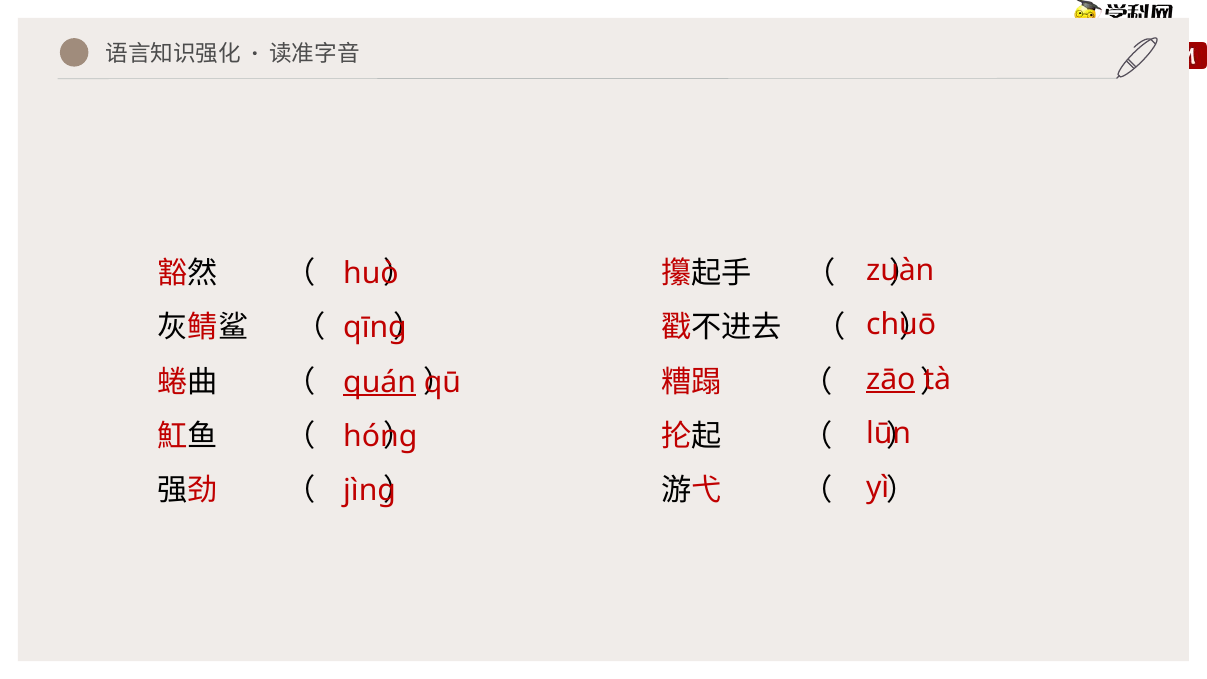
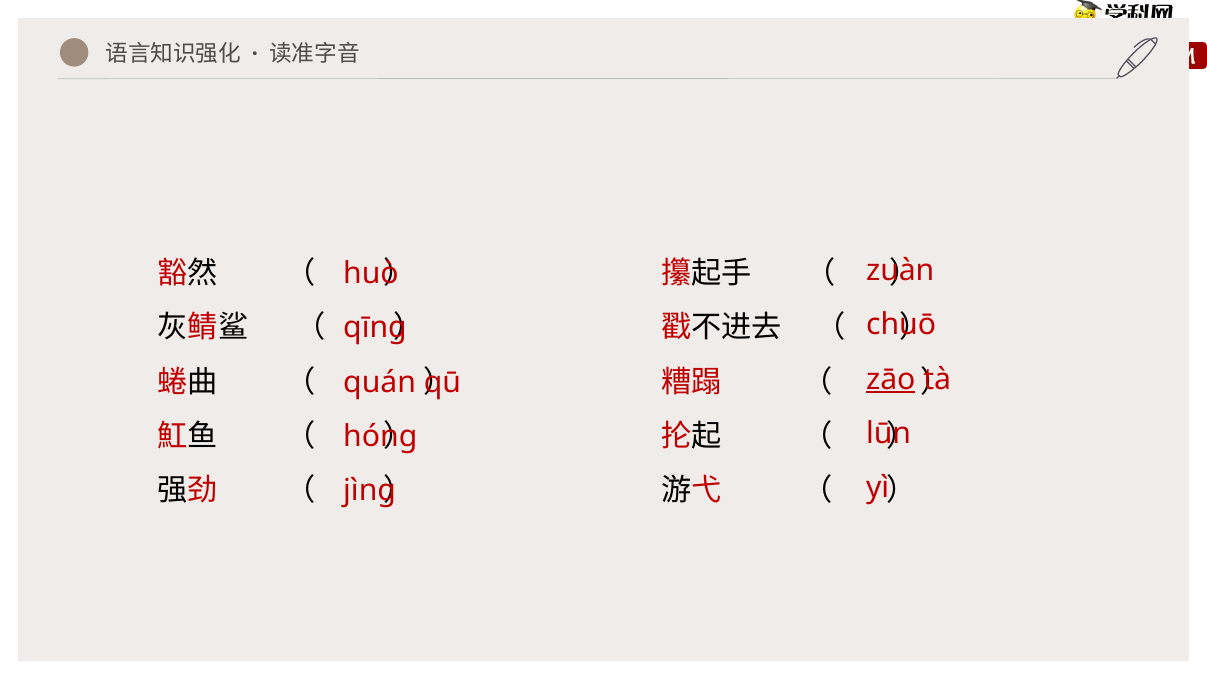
quán underline: present -> none (380, 382)
